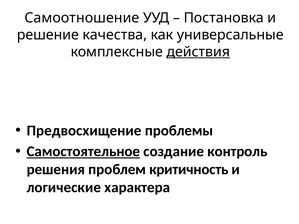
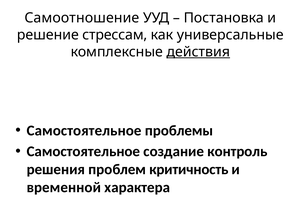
качества: качества -> стрессам (115, 35)
Предвосхищение: Предвосхищение -> Самостоятельное (84, 131)
Самостоятельное underline: present -> none (83, 152)
логические: логические -> временной (64, 188)
